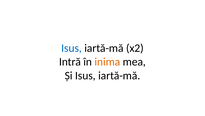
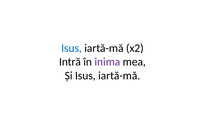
inima colour: orange -> purple (107, 62)
